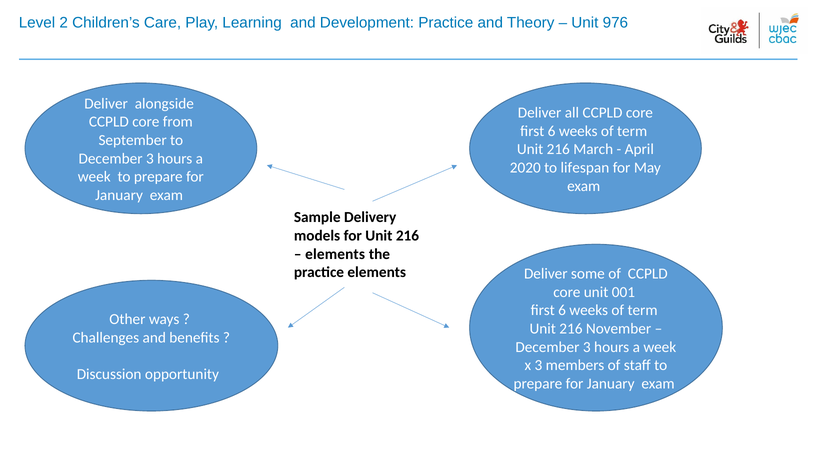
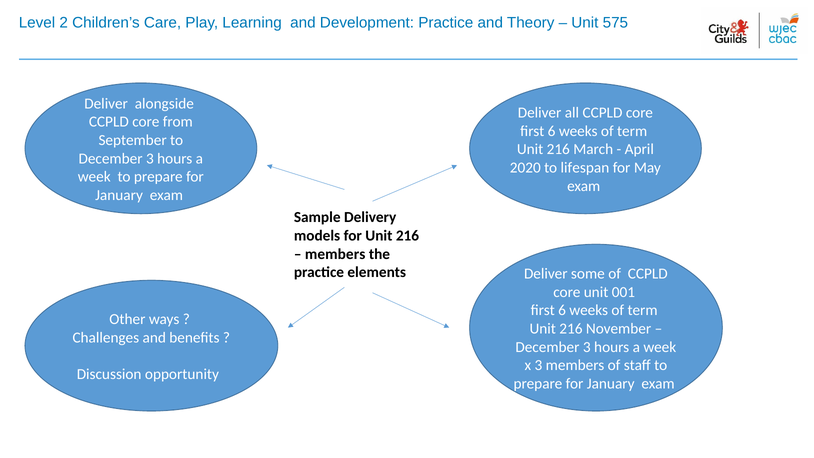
976: 976 -> 575 (615, 23)
elements: elements -> members (335, 254)
